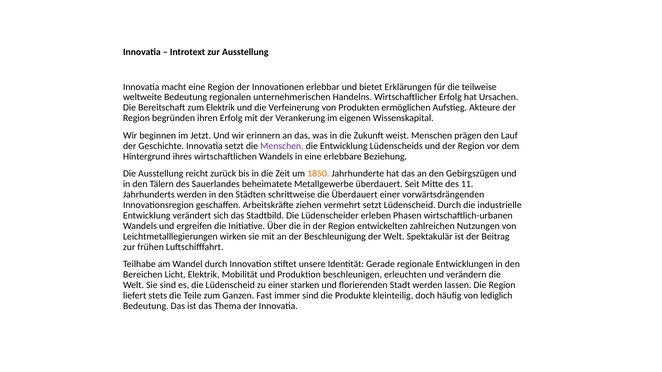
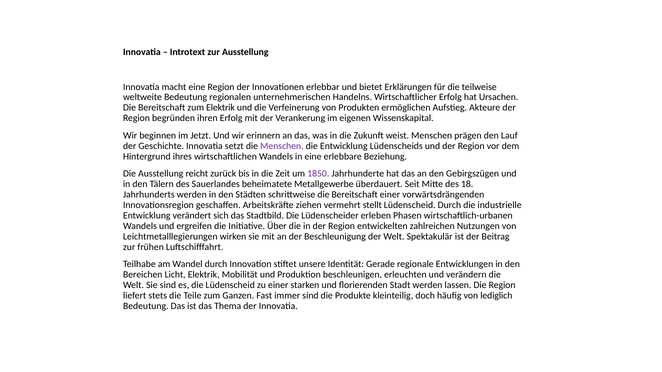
1850 colour: orange -> purple (318, 174)
11: 11 -> 18 (467, 184)
schrittweise die Überdauert: Überdauert -> Bereitschaft (355, 195)
vermehrt setzt: setzt -> stellt (372, 205)
